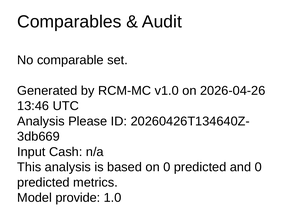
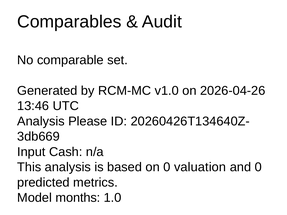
on 0 predicted: predicted -> valuation (200, 167)
provide: provide -> months (78, 198)
